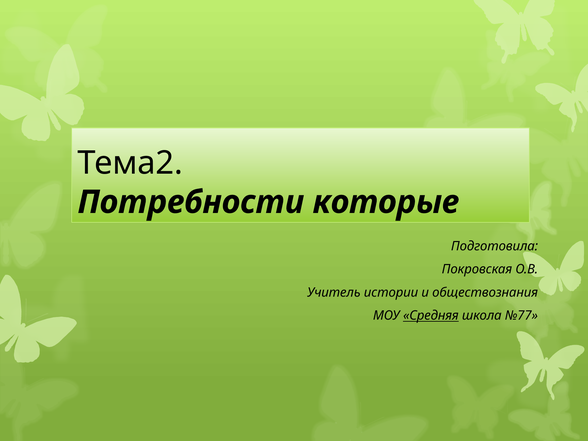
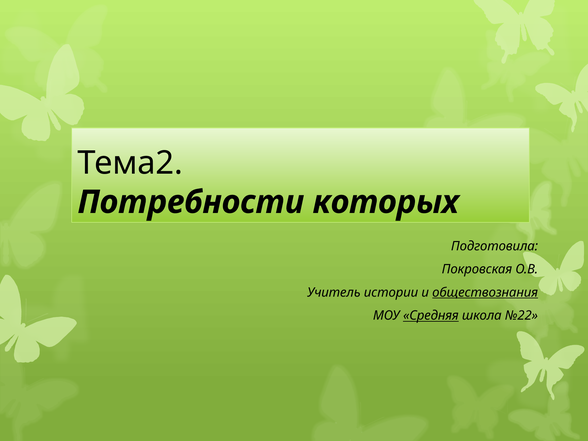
которые: которые -> которых (386, 202)
обществознания underline: none -> present (485, 292)
№77: №77 -> №22 (521, 316)
